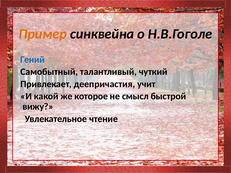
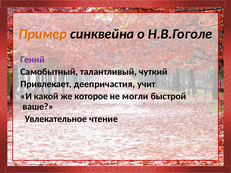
Гений colour: blue -> purple (32, 60)
смысл: смысл -> могли (135, 96)
вижу: вижу -> ваше (38, 107)
